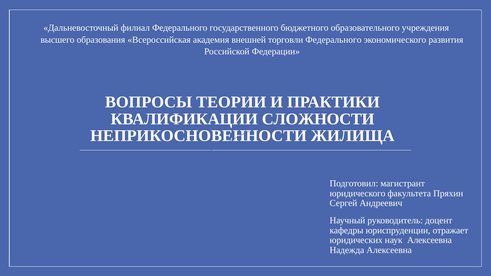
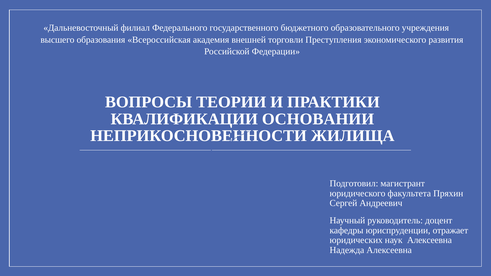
торговли Федерального: Федерального -> Преступления (333, 40)
СЛОЖНОСТИ: СЛОЖНОСТИ -> ОСНОВАНИИ (318, 119)
